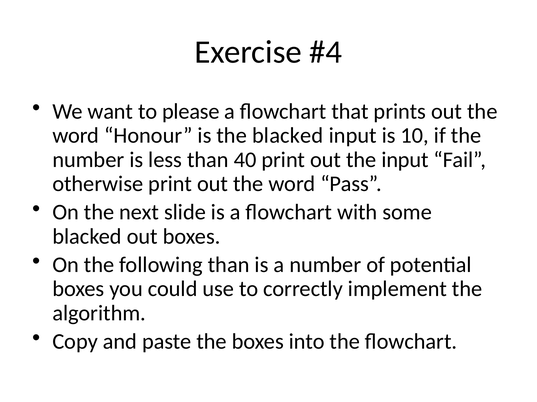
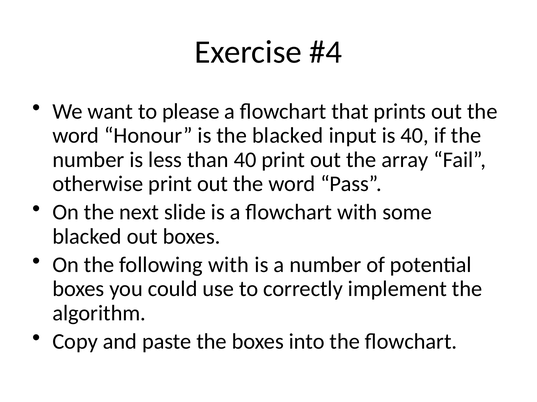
is 10: 10 -> 40 (415, 136)
the input: input -> array (405, 160)
following than: than -> with (229, 265)
